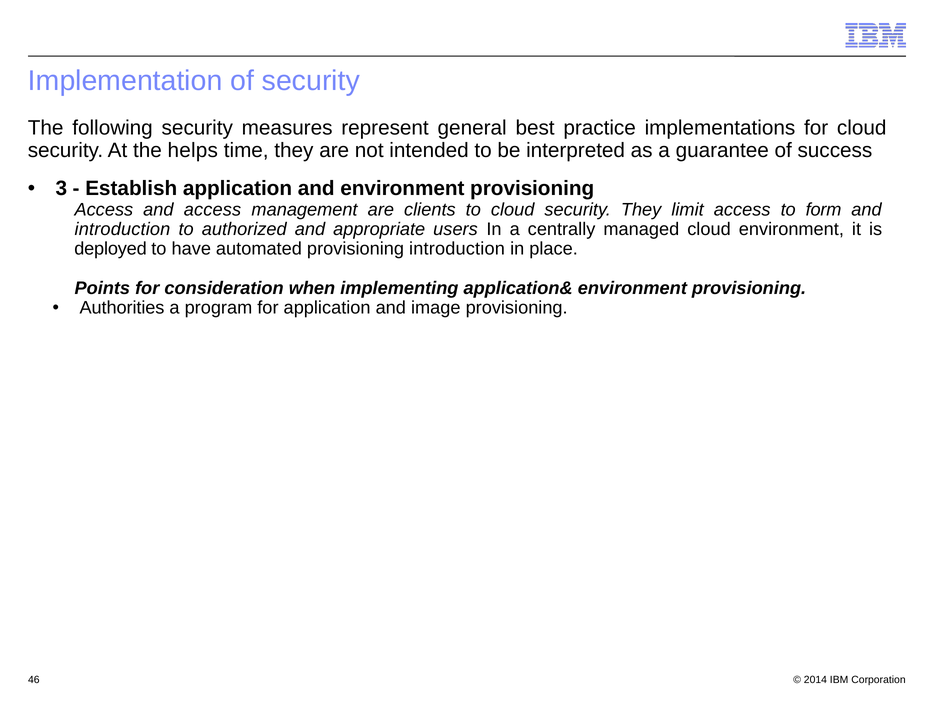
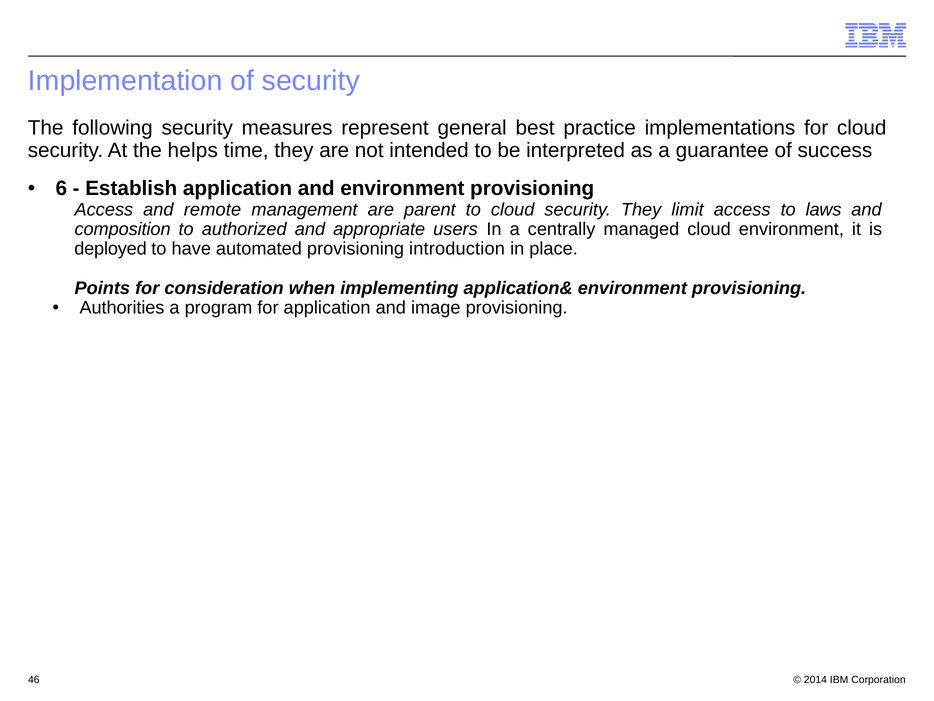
3: 3 -> 6 (61, 188)
and access: access -> remote (212, 209)
clients: clients -> parent (430, 209)
form: form -> laws (824, 209)
introduction: introduction -> composition (123, 229)
